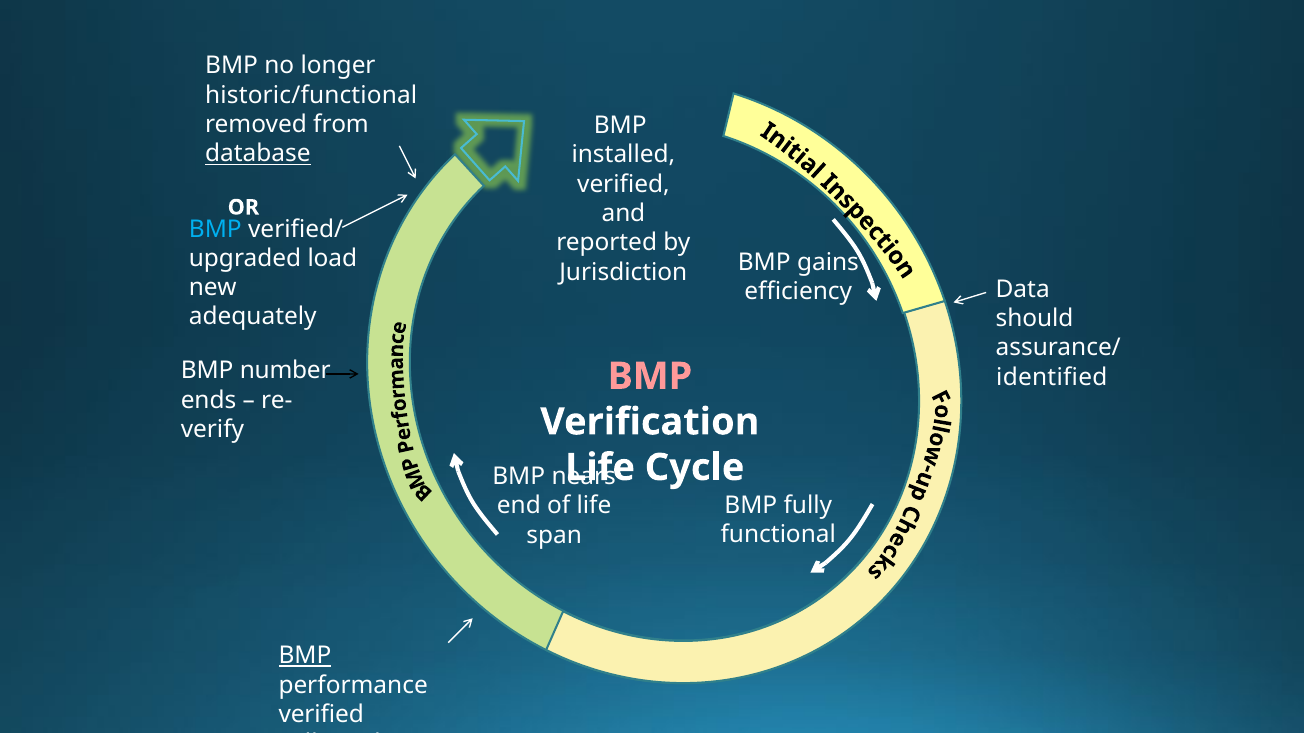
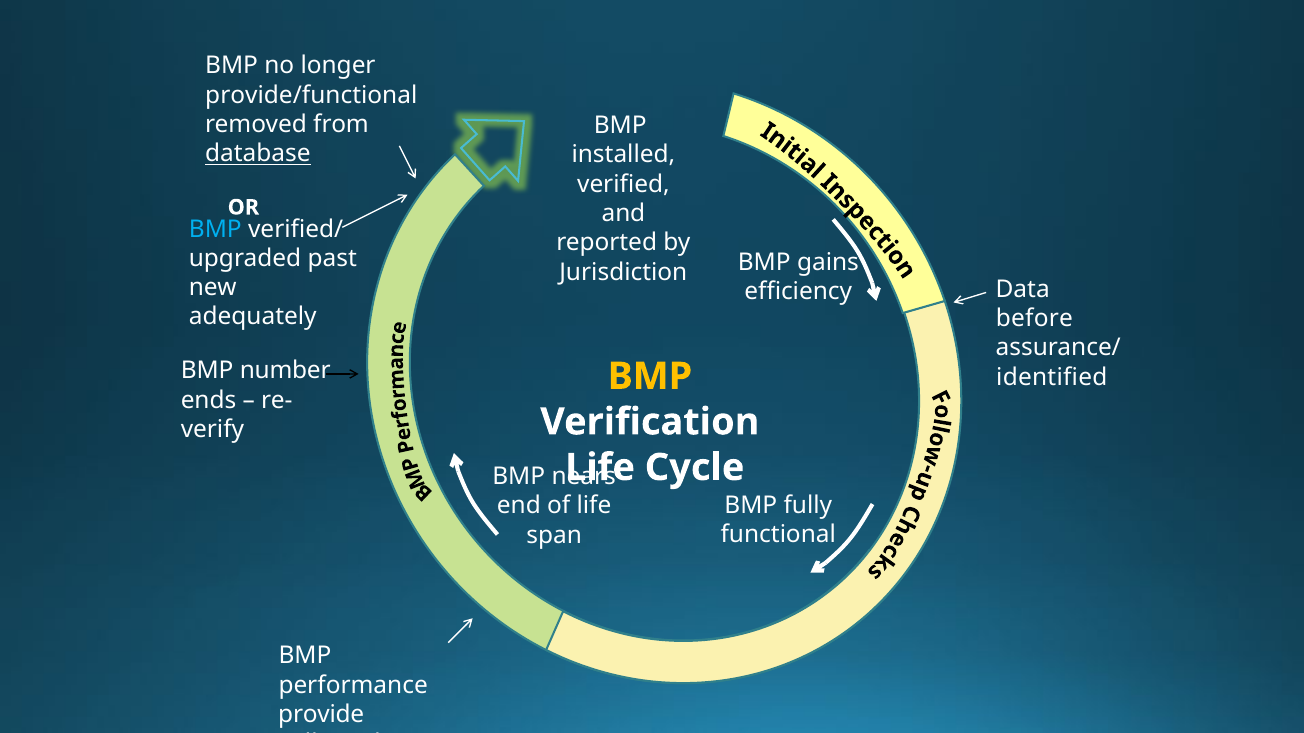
historic/functional: historic/functional -> provide/functional (311, 95)
load: load -> past (332, 258)
should: should -> before (1034, 319)
BMP colour: pink -> yellow (650, 377)
BMP underline: present -> none (305, 656)
verified: verified -> provide (321, 715)
